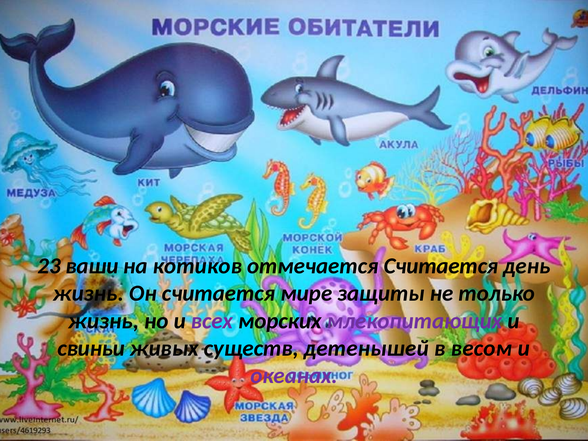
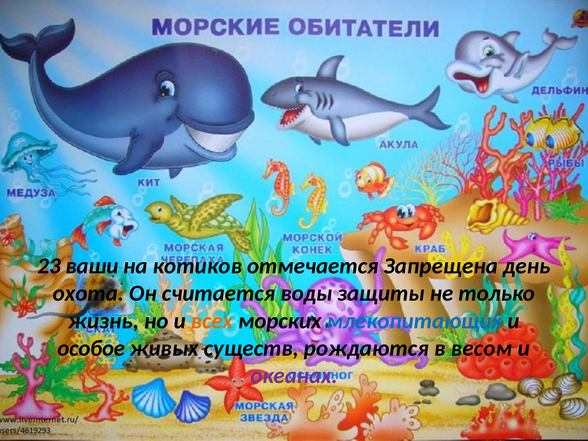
отмечается Считается: Считается -> Запрещена (441, 266)
жизнь: жизнь -> охота (88, 293)
мире: мире -> воды (306, 293)
всех colour: purple -> orange (212, 321)
млекопитающих colour: purple -> blue (415, 321)
свиньи: свиньи -> особое (91, 348)
детенышей: детенышей -> рождаются (366, 348)
